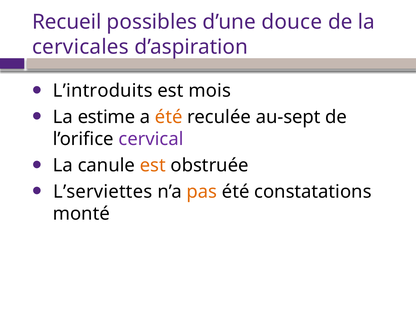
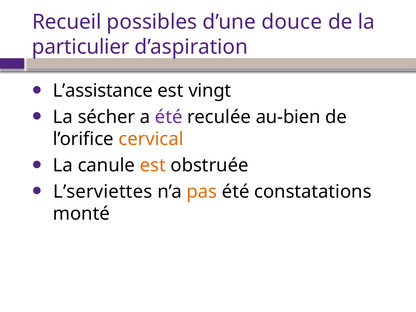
cervicales: cervicales -> particulier (81, 47)
L’introduits: L’introduits -> L’assistance (103, 91)
mois: mois -> vingt (210, 91)
estime: estime -> sécher (106, 117)
été colour: orange -> purple (169, 117)
au-sept: au-sept -> au-bien (288, 117)
cervical colour: purple -> orange (151, 139)
